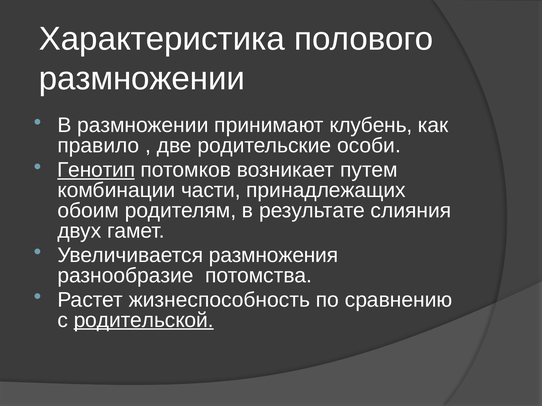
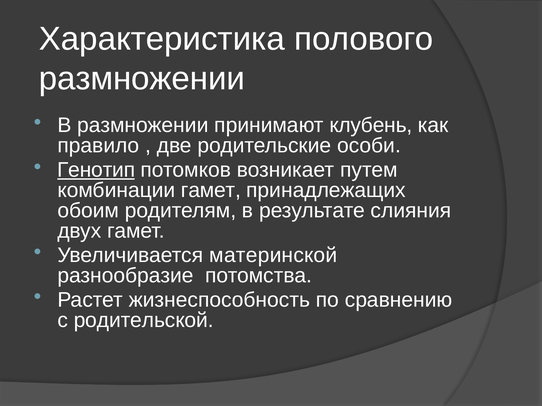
комбинации части: части -> гамет (211, 191)
размножения: размножения -> материнской (273, 255)
родительской underline: present -> none (144, 320)
